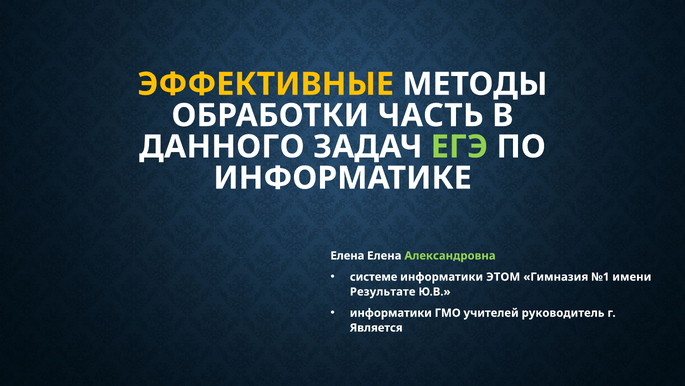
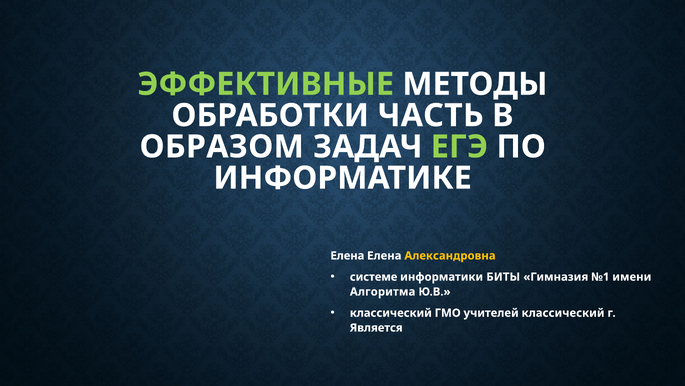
ЭФФЕКТИВНЫЕ colour: yellow -> light green (266, 84)
ДАННОГО: ДАННОГО -> ОБРАЗОМ (222, 147)
Александровна colour: light green -> yellow (450, 255)
ЭТОМ: ЭТОМ -> БИТЫ (503, 276)
Результате: Результате -> Алгоритма (383, 291)
информатики: информатики -> классический (391, 312)
учителей руководитель: руководитель -> классический (563, 312)
